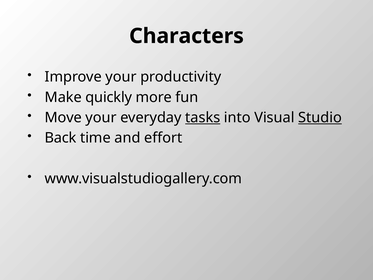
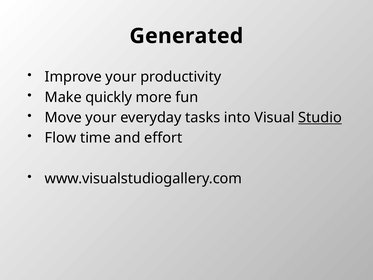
Characters: Characters -> Generated (186, 36)
tasks underline: present -> none (203, 117)
Back: Back -> Flow (60, 138)
